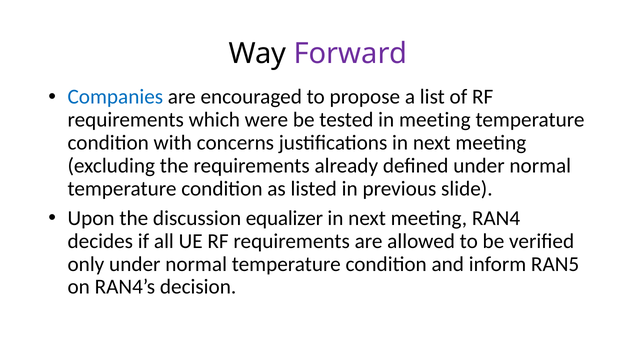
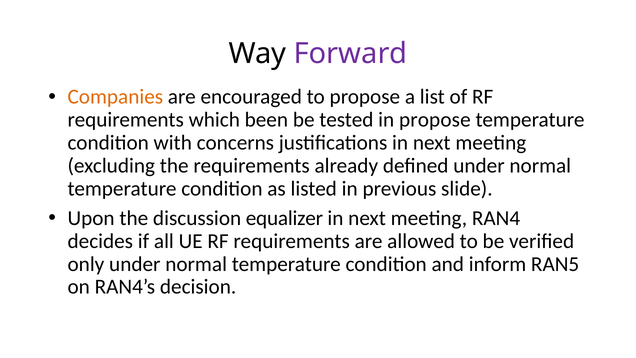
Companies colour: blue -> orange (115, 97)
were: were -> been (266, 120)
in meeting: meeting -> propose (435, 120)
